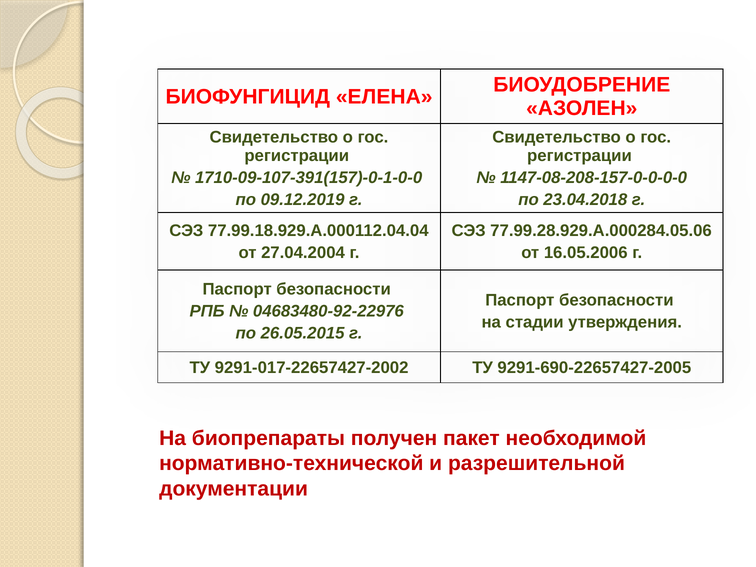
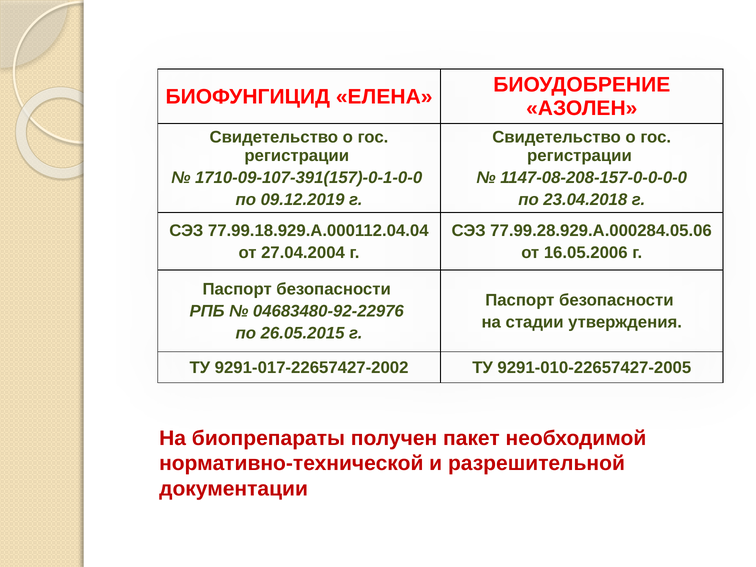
9291-690-22657427-2005: 9291-690-22657427-2005 -> 9291-010-22657427-2005 (594, 367)
